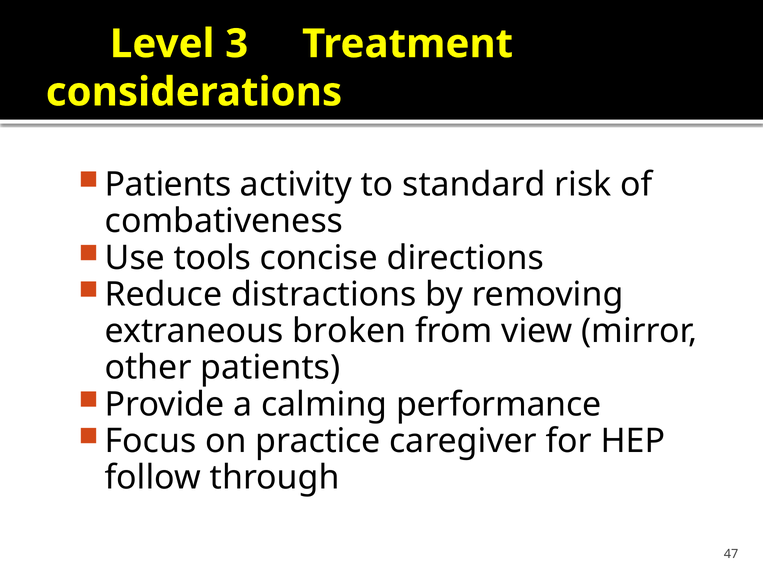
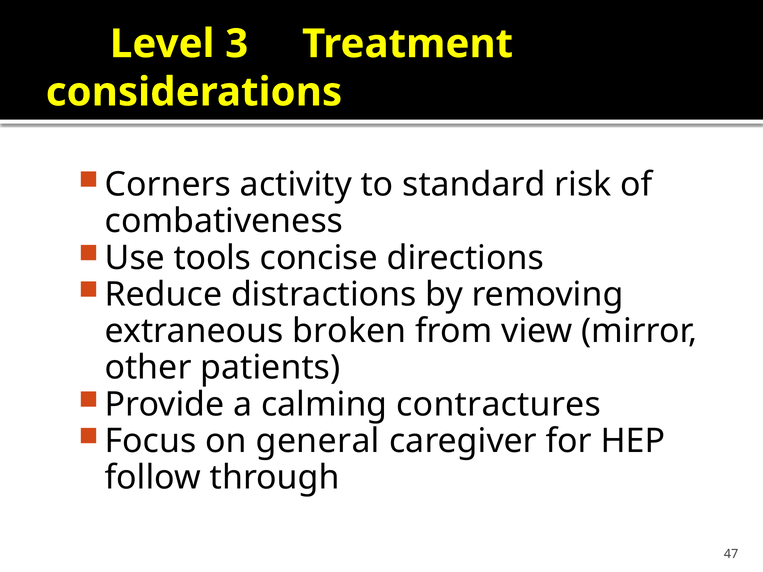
Patients: Patients -> Corners (168, 185)
performance: performance -> contractures (499, 405)
practice: practice -> general (318, 441)
